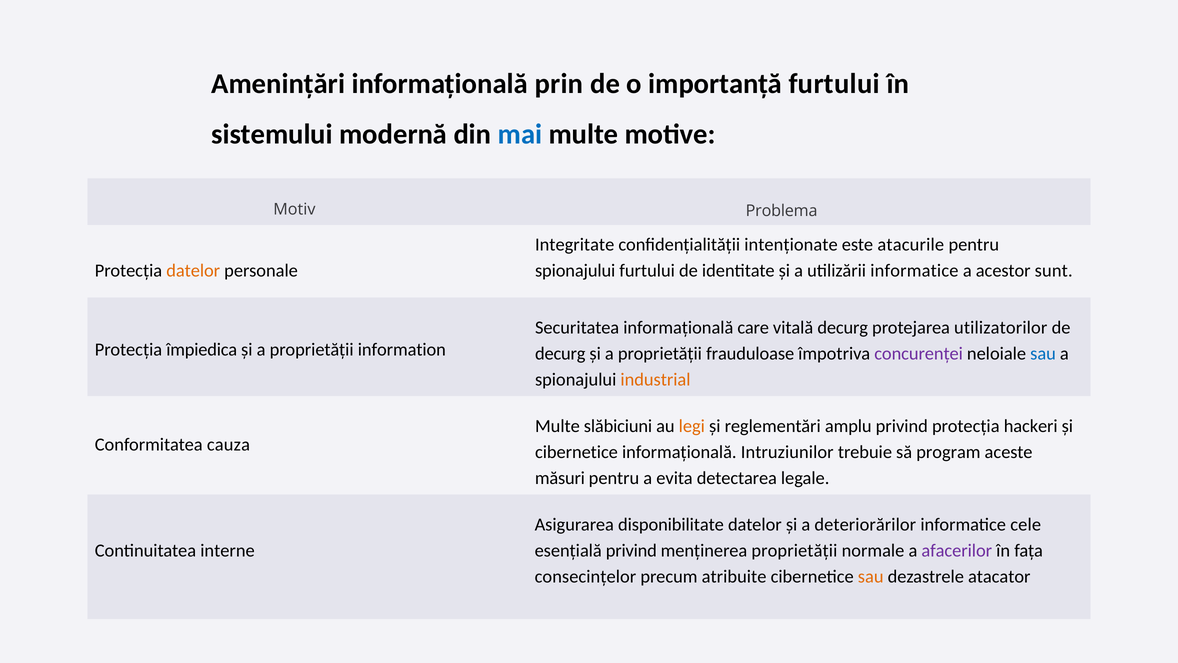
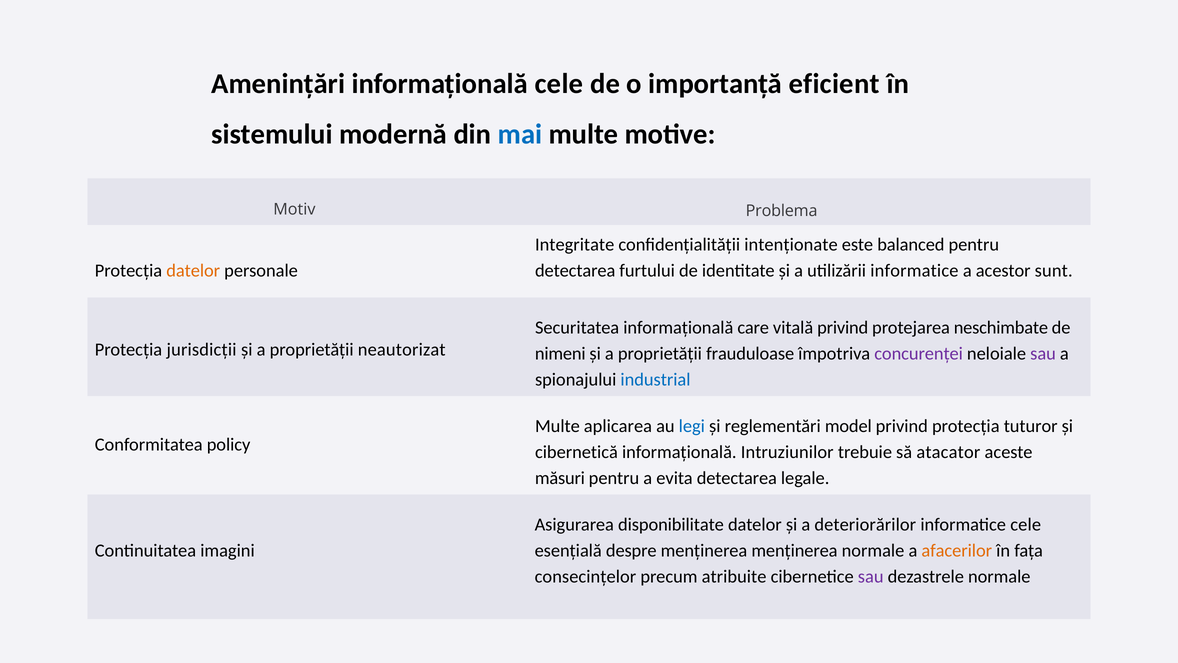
informațională prin: prin -> cele (559, 84)
importanță furtului: furtului -> eficient (834, 84)
atacurile: atacurile -> balanced (911, 245)
spionajului: spionajului -> detectarea (575, 271)
vitală decurg: decurg -> privind (843, 328)
utilizatorilor: utilizatorilor -> neschimbate (1001, 328)
împiedica: împiedica -> jurisdicții (202, 349)
information: information -> neautorizat (402, 349)
decurg: decurg -> nimeni (560, 353)
sau colour: blue -> purple (1043, 353)
industrial colour: orange -> blue (655, 379)
slăbiciuni: slăbiciuni -> aplicarea (618, 426)
legi colour: orange -> blue (692, 426)
amplu: amplu -> model (848, 426)
hackeri: hackeri -> tuturor (1031, 426)
cauza: cauza -> policy (229, 444)
cibernetice: cibernetice -> cibernetică (576, 452)
program: program -> atacator (948, 452)
interne: interne -> imagini (227, 550)
esențială privind: privind -> despre (631, 550)
menținerea proprietății: proprietății -> menținerea (794, 550)
afacerilor colour: purple -> orange (957, 550)
sau colour: orange -> purple (871, 576)
dezastrele atacator: atacator -> normale (999, 576)
